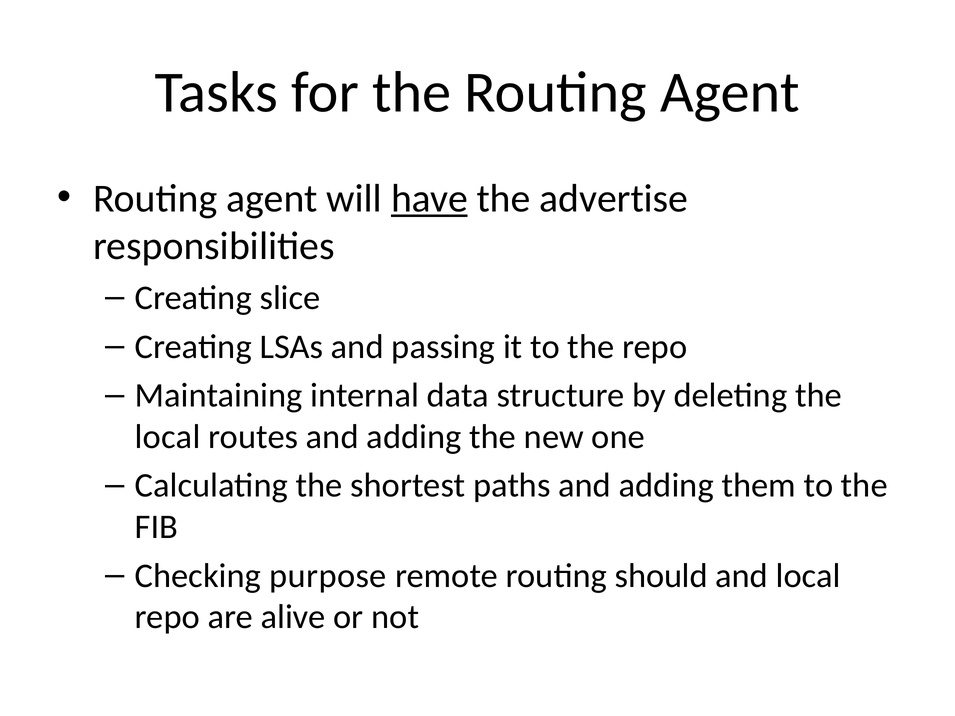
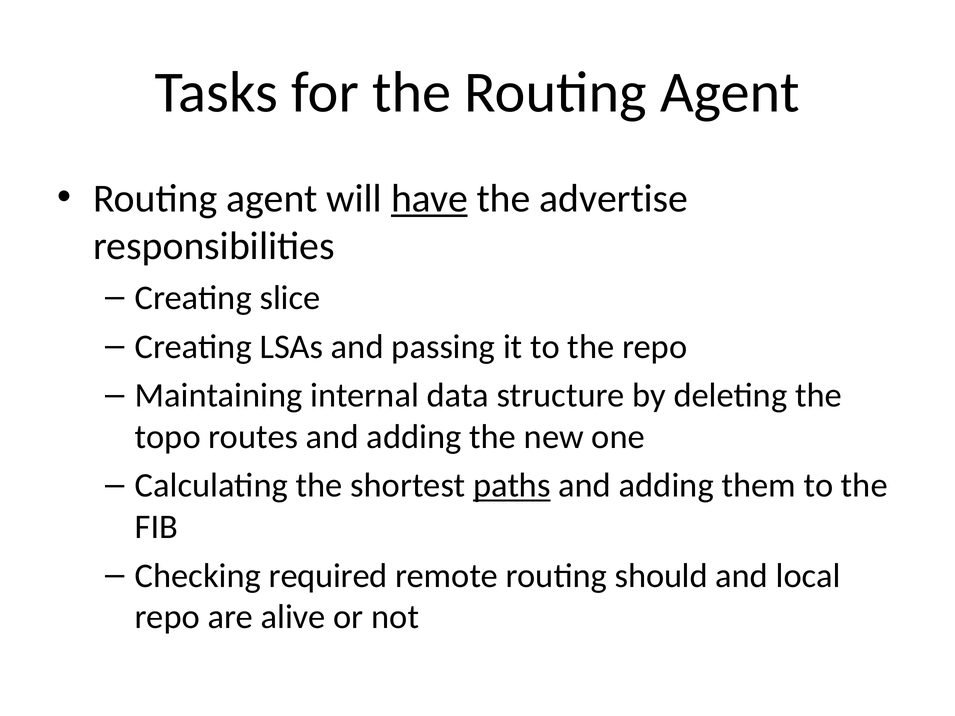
local: local -> topo (168, 437)
paths underline: none -> present (512, 486)
purpose: purpose -> required (328, 576)
